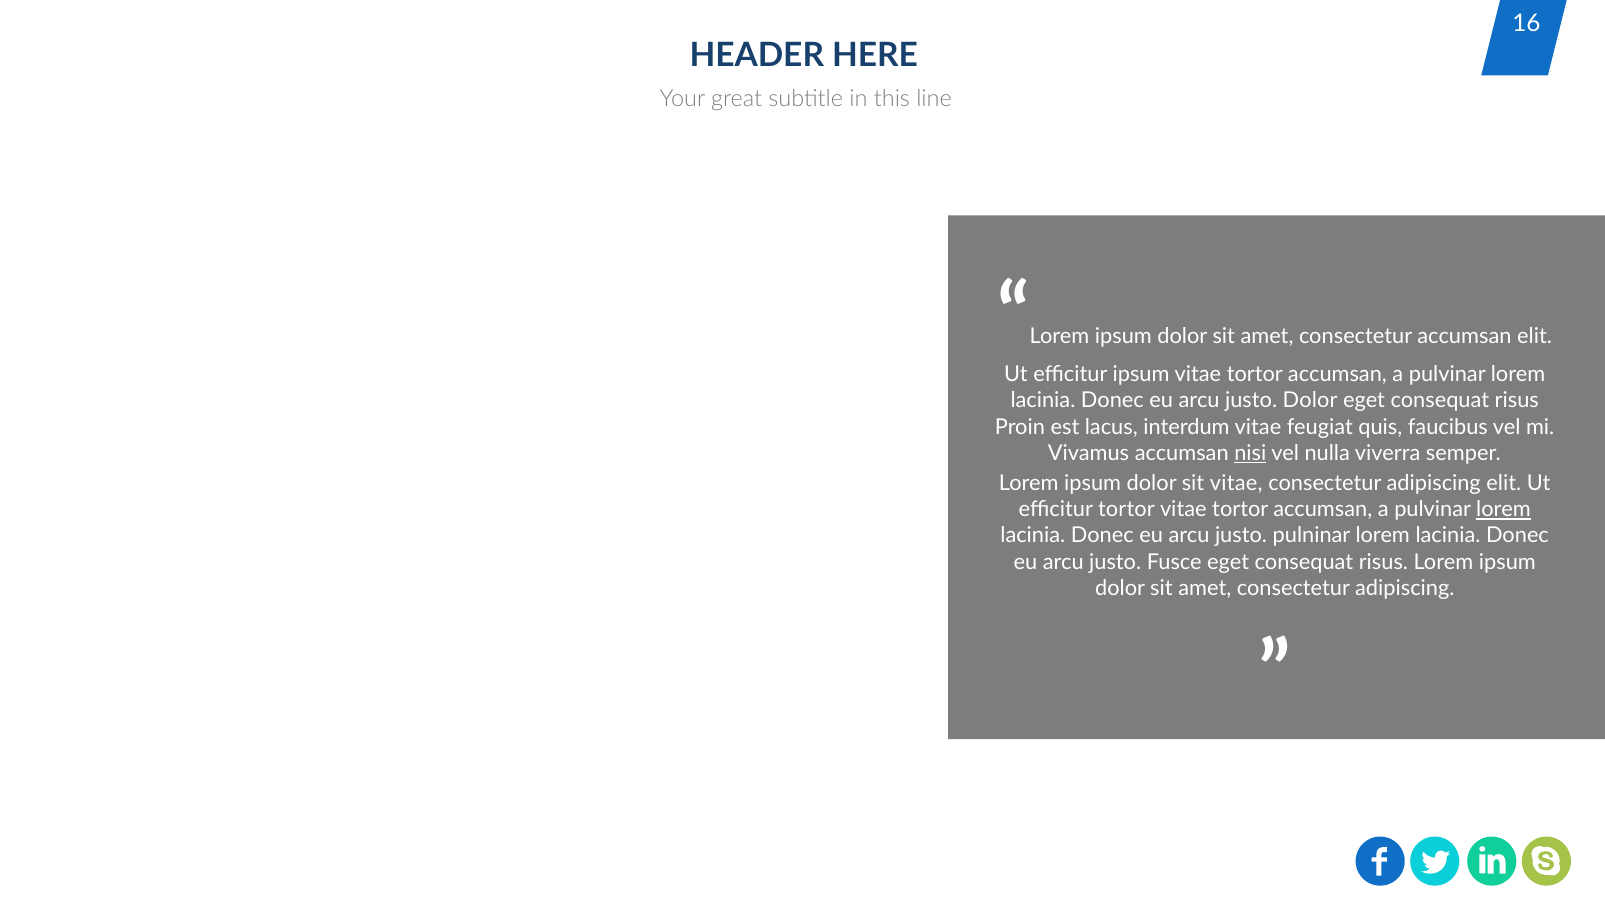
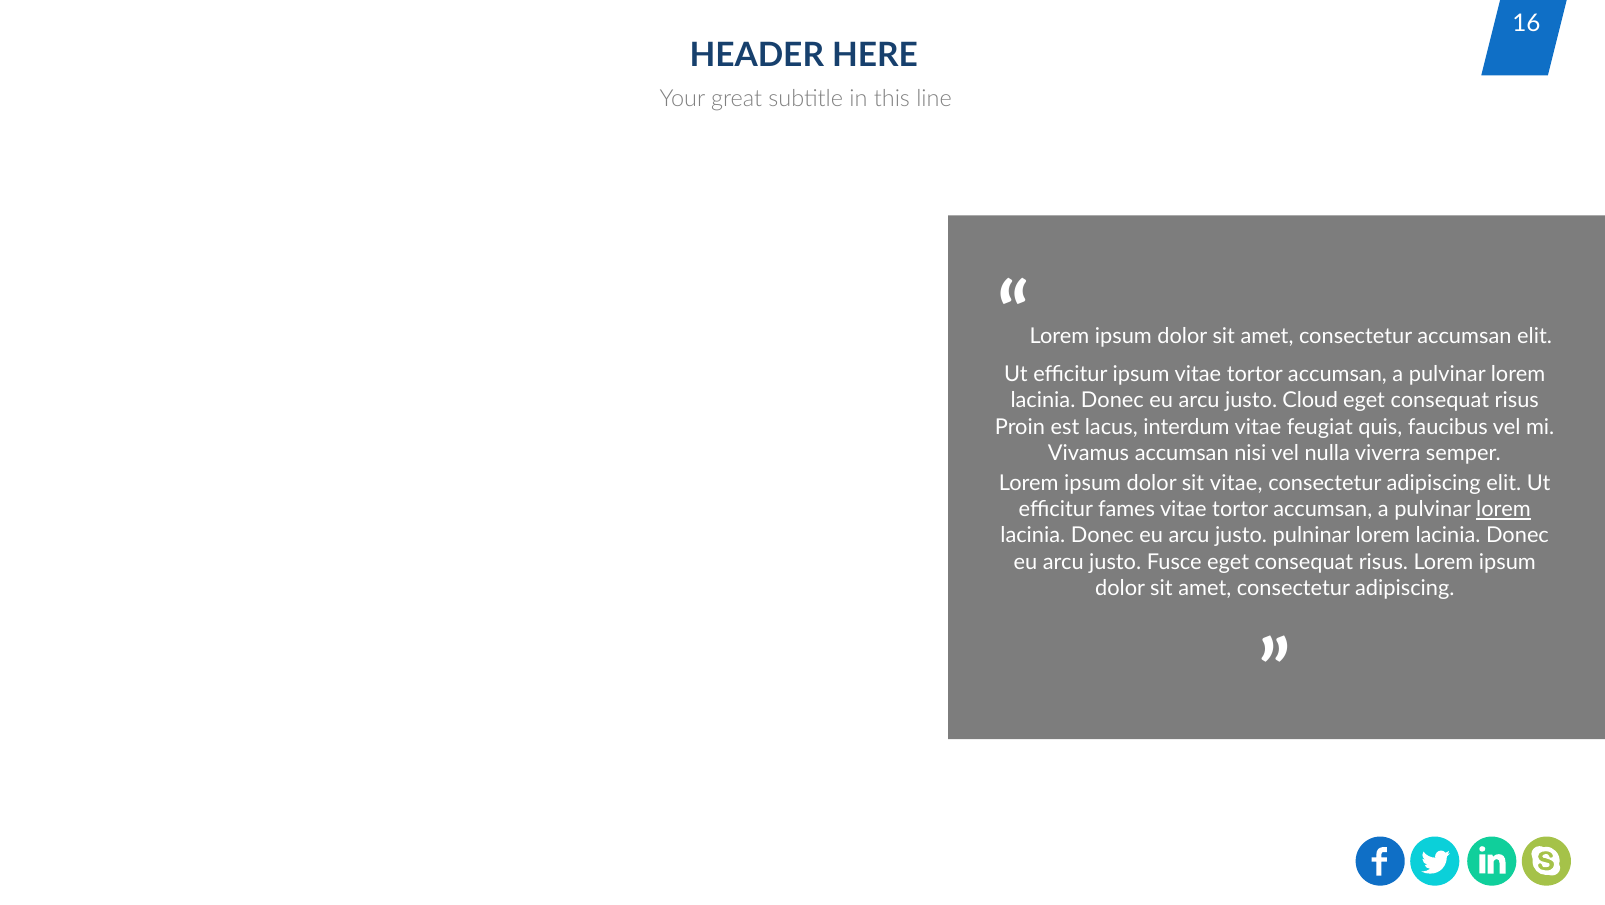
justo Dolor: Dolor -> Cloud (1310, 401)
nisi underline: present -> none (1250, 453)
efficitur tortor: tortor -> fames (1127, 510)
